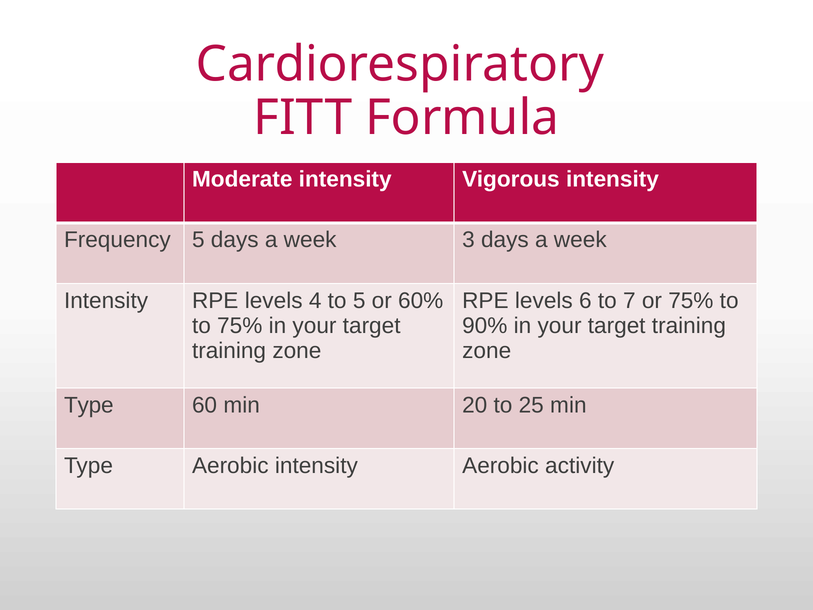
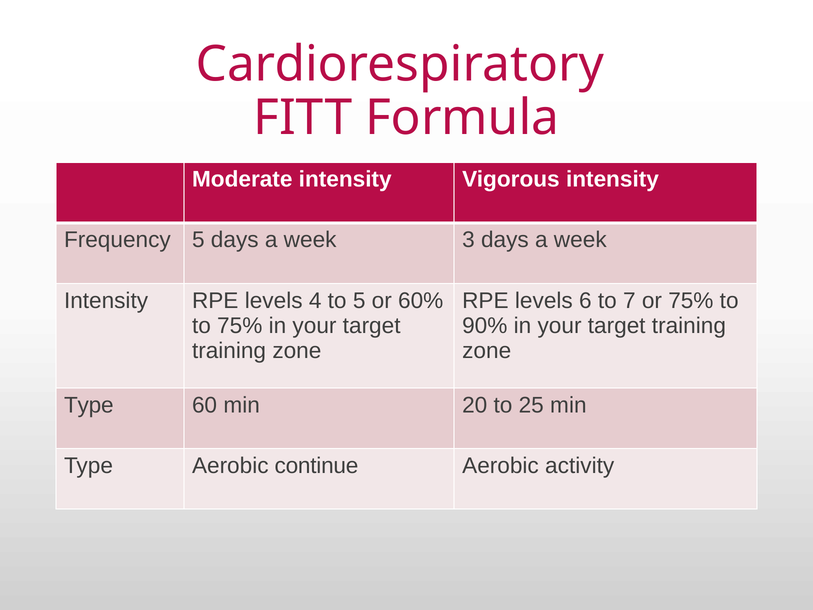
Aerobic intensity: intensity -> continue (316, 465)
